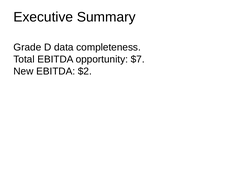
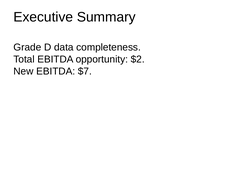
$7: $7 -> $2 (138, 59)
$2: $2 -> $7 (85, 71)
